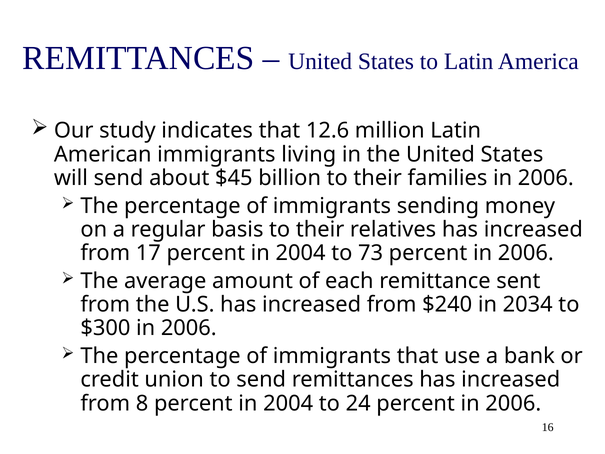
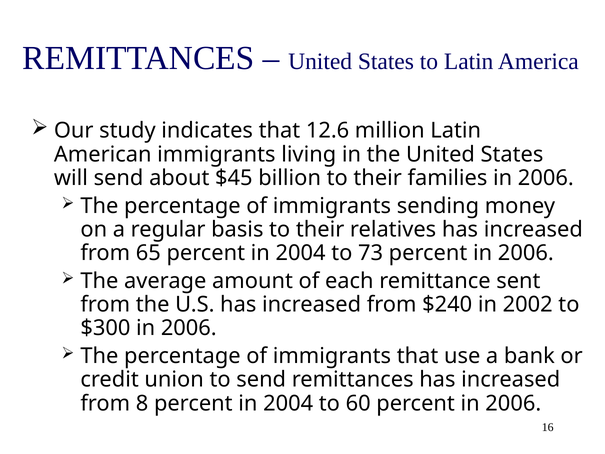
17: 17 -> 65 (148, 253)
2034: 2034 -> 2002 (528, 304)
24: 24 -> 60 (358, 403)
